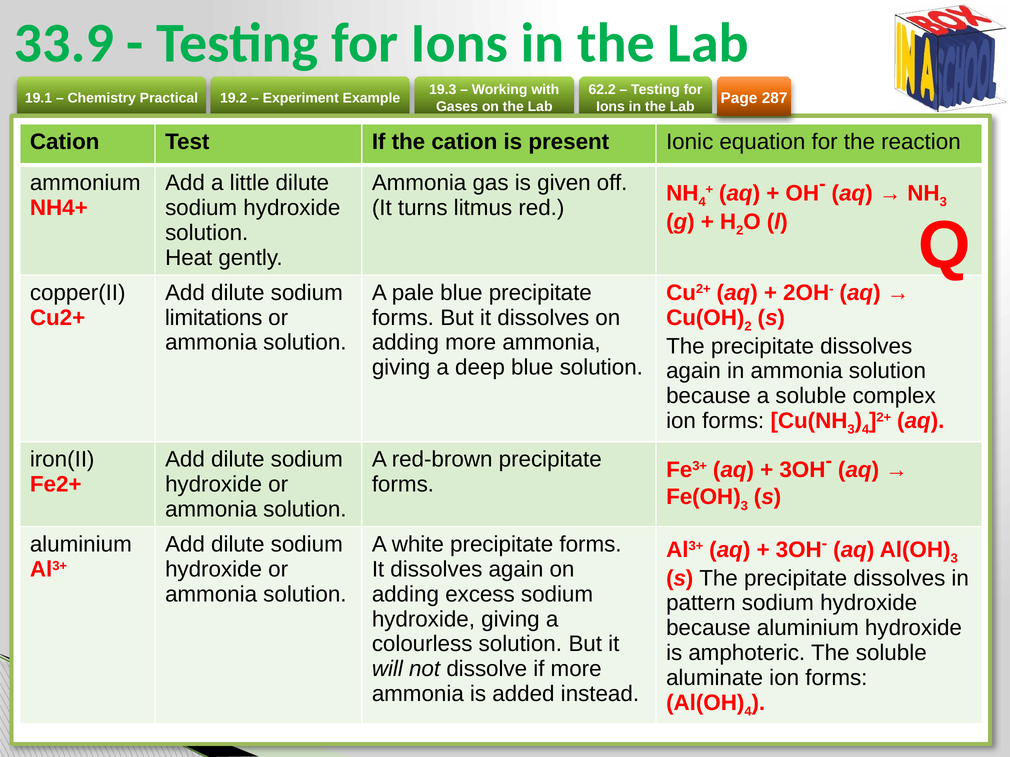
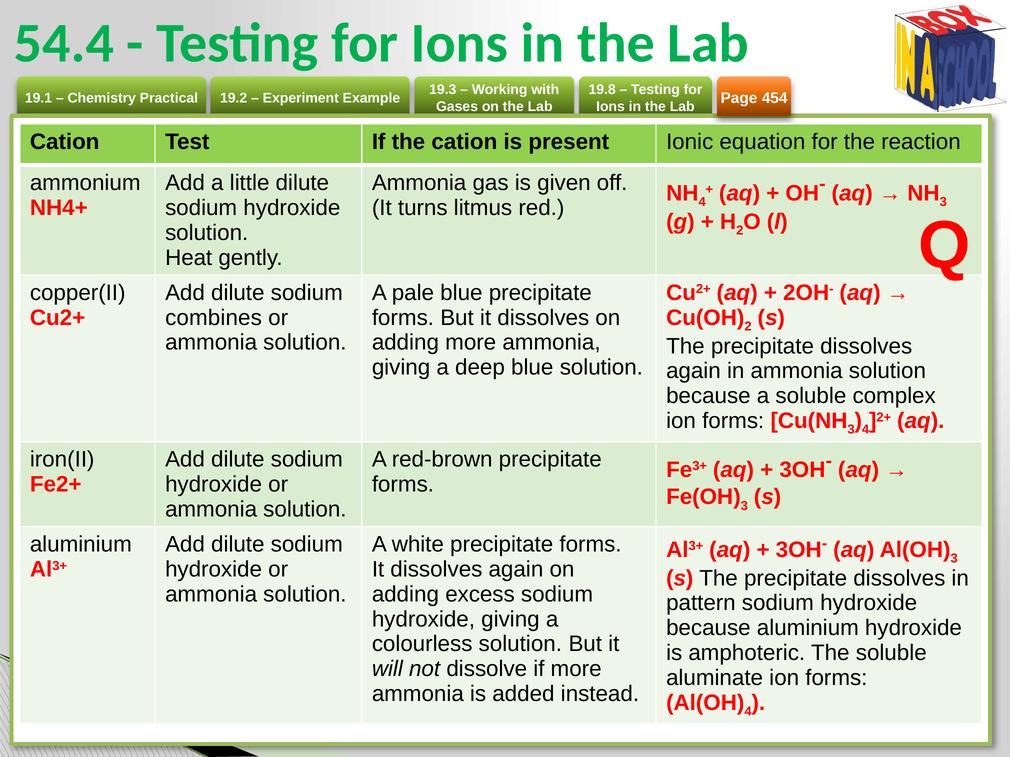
33.9: 33.9 -> 54.4 (64, 43)
62.2: 62.2 -> 19.8 (602, 90)
287: 287 -> 454 (775, 98)
limitations: limitations -> combines (214, 318)
